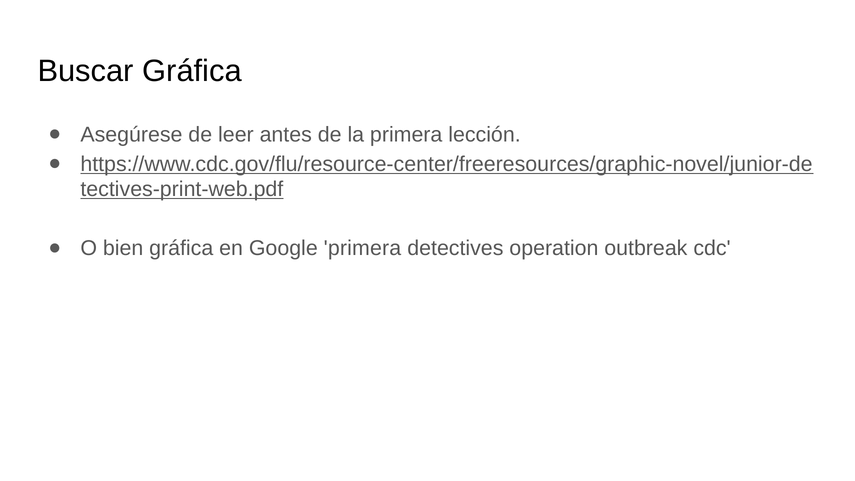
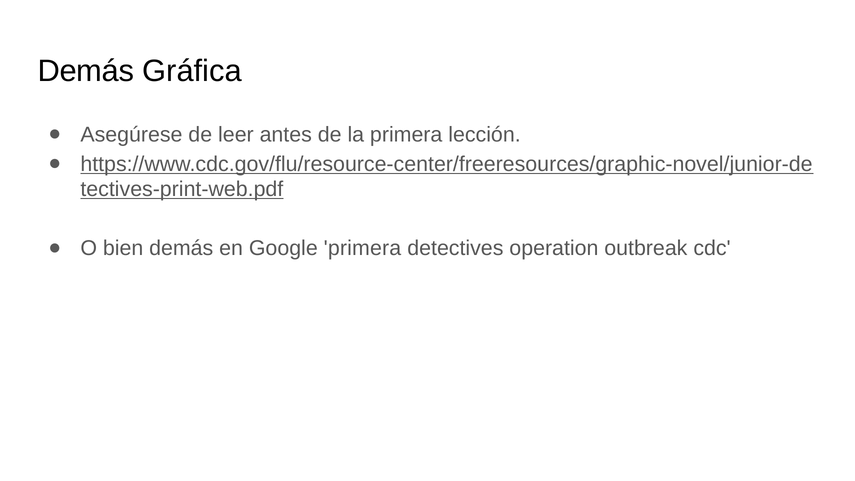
Buscar: Buscar -> Demás (86, 71)
bien gráfica: gráfica -> demás (181, 248)
